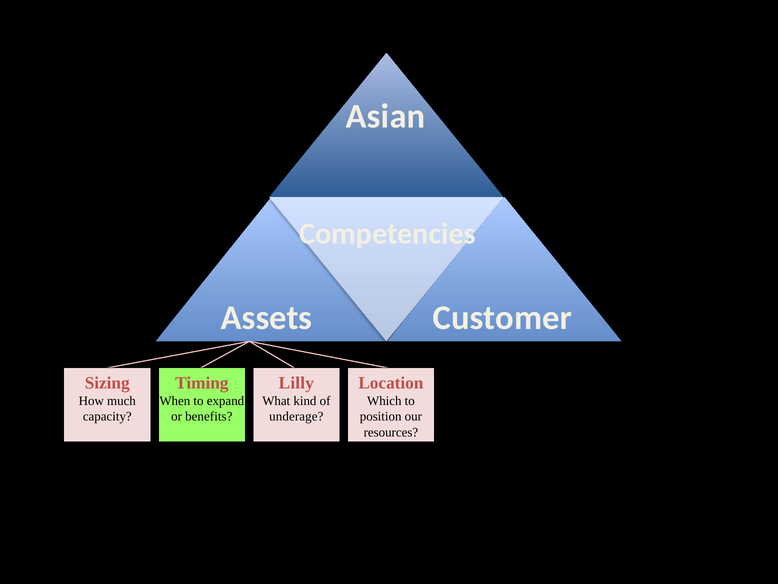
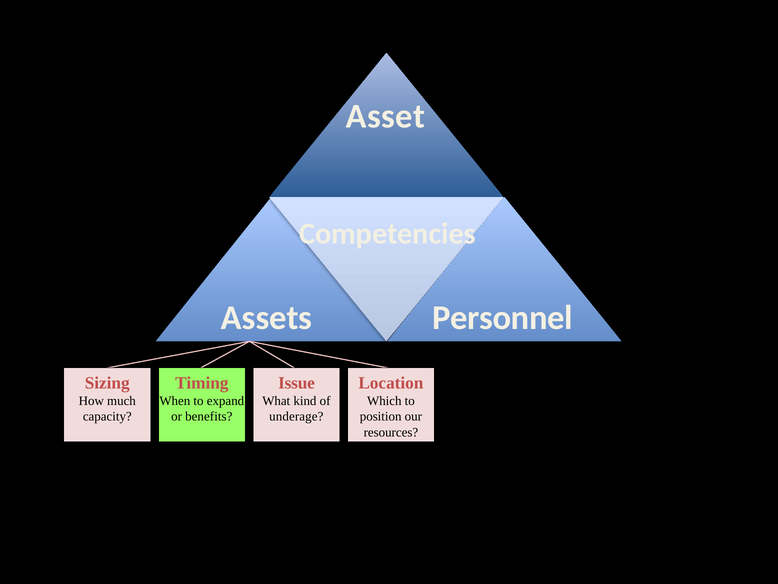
Asian: Asian -> Asset (386, 116)
Customer: Customer -> Personnel (503, 317)
Lilly: Lilly -> Issue (296, 383)
